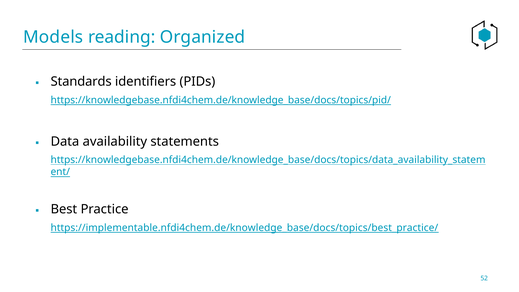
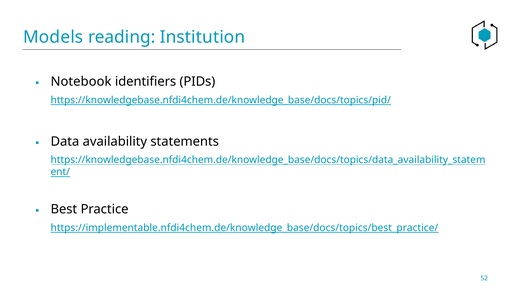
Organized: Organized -> Institution (203, 37)
Standards: Standards -> Notebook (81, 82)
